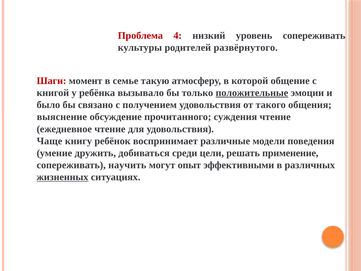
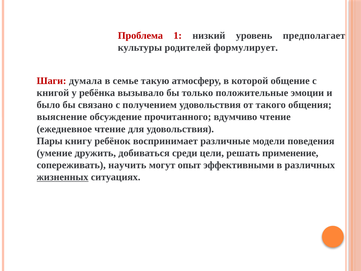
4: 4 -> 1 (178, 36)
уровень сопереживать: сопереживать -> предполагает (314, 36)
развёрнутого: развёрнутого -> формулирует (246, 48)
момент: момент -> думала (86, 81)
положительные underline: present -> none (252, 93)
суждения: суждения -> вдумчиво (235, 117)
Чаще: Чаще -> Пары (50, 141)
